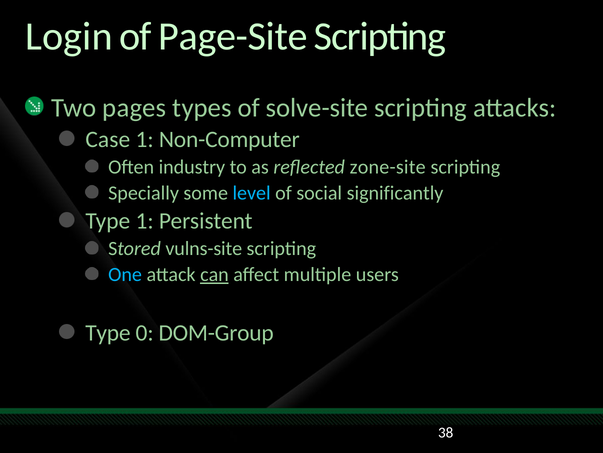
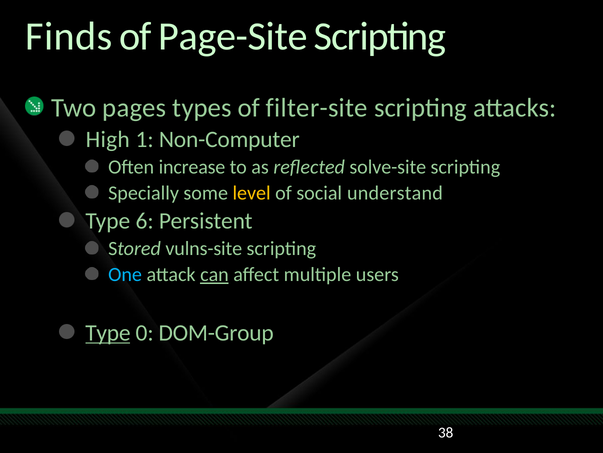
Login: Login -> Finds (69, 37)
solve-site: solve-site -> filter-site (317, 108)
Case: Case -> High (108, 139)
industry: industry -> increase (192, 167)
zone-site: zone-site -> solve-site (388, 167)
level colour: light blue -> yellow (252, 193)
significantly: significantly -> understand (395, 193)
Type 1: 1 -> 6 (145, 221)
Type underline: none -> present (108, 332)
